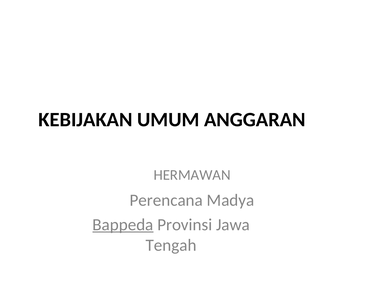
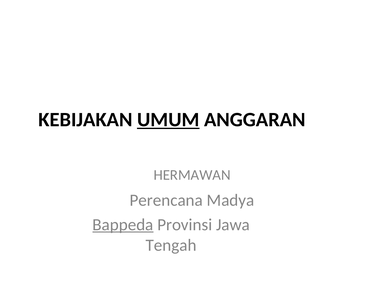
UMUM underline: none -> present (168, 120)
